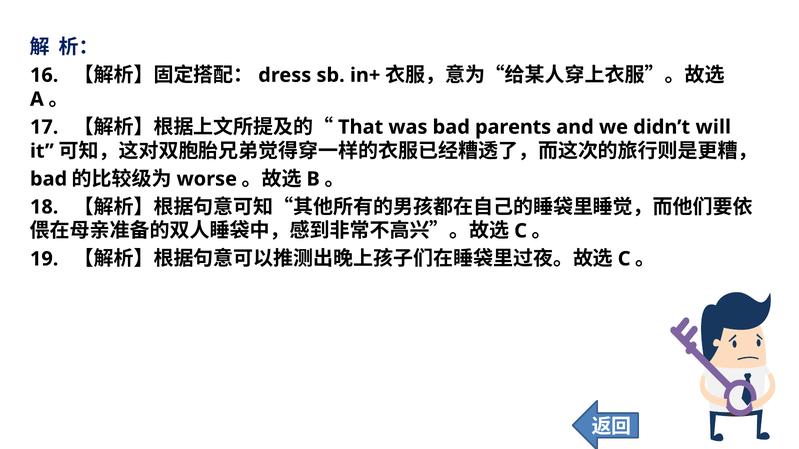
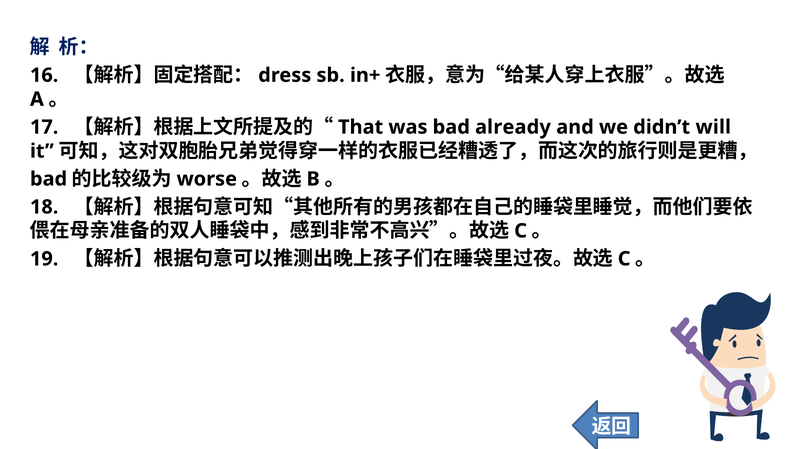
parents: parents -> already (513, 127)
